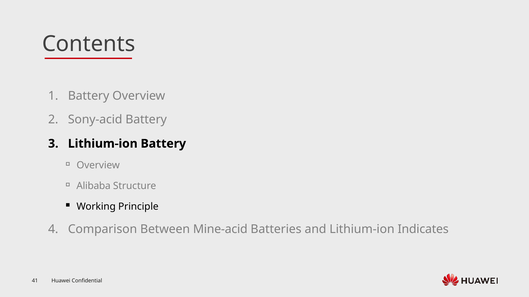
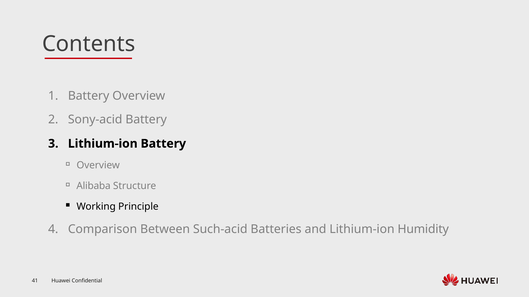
Mine-acid: Mine-acid -> Such-acid (220, 230)
Indicates: Indicates -> Humidity (423, 230)
